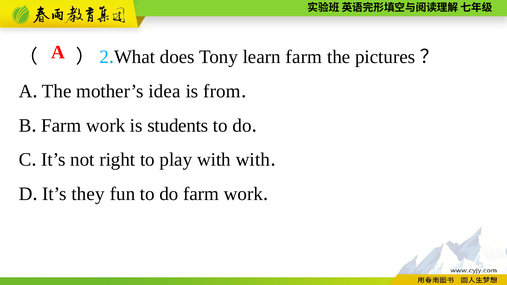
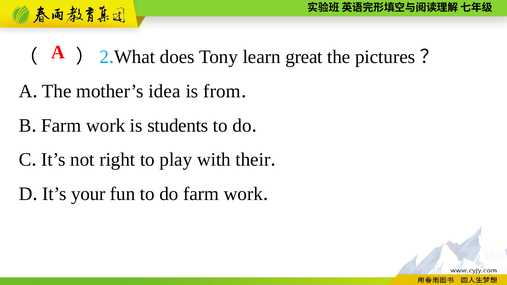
learn farm: farm -> great (304, 57)
with with: with -> their (253, 160)
they: they -> your (88, 194)
